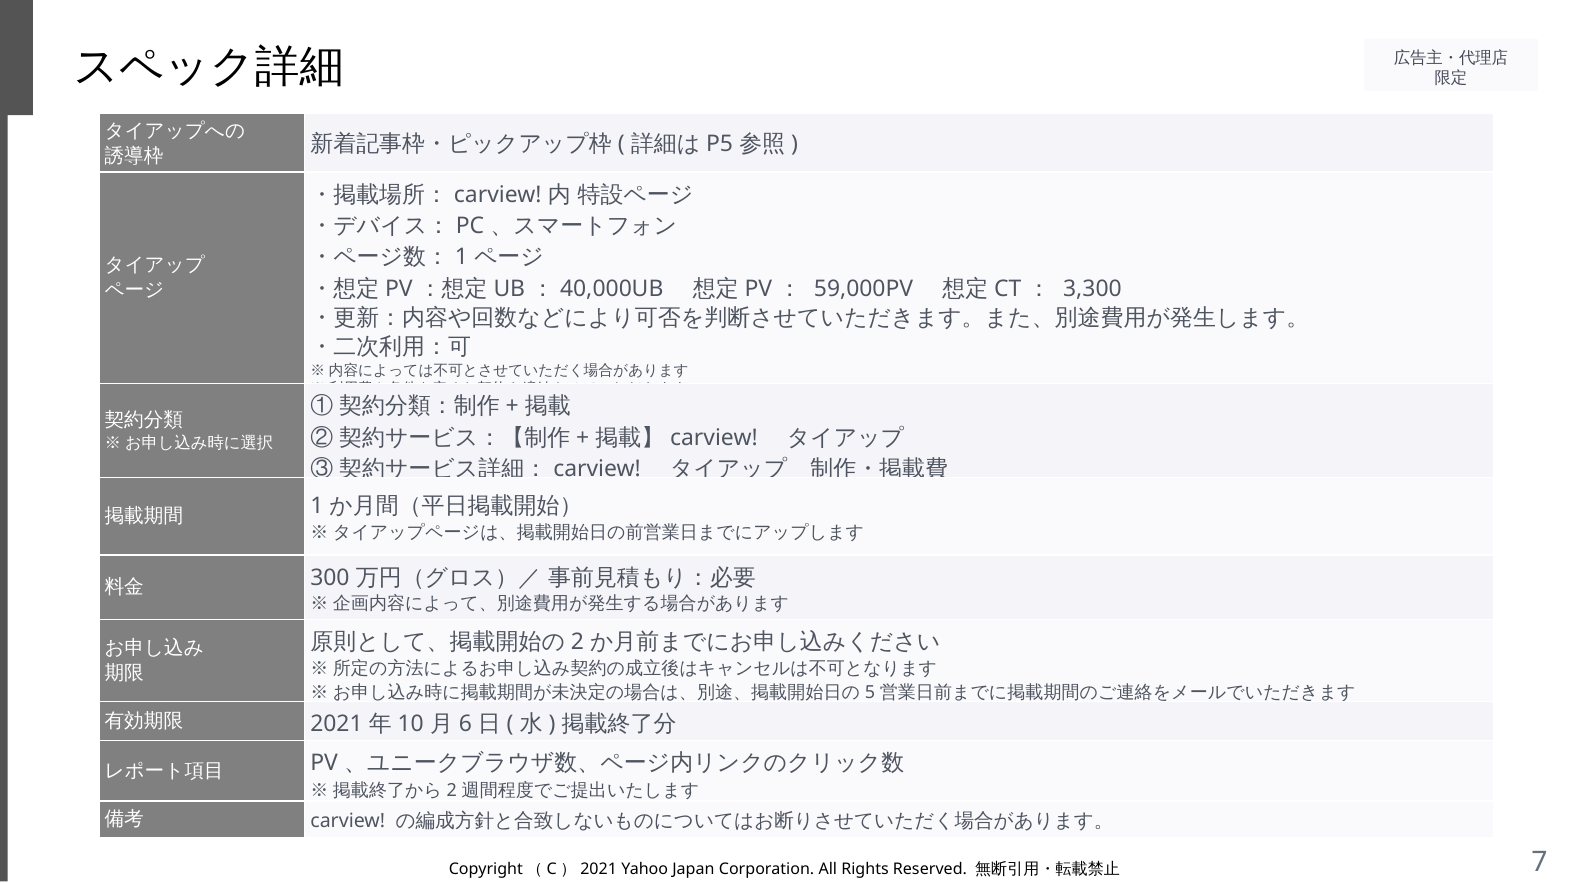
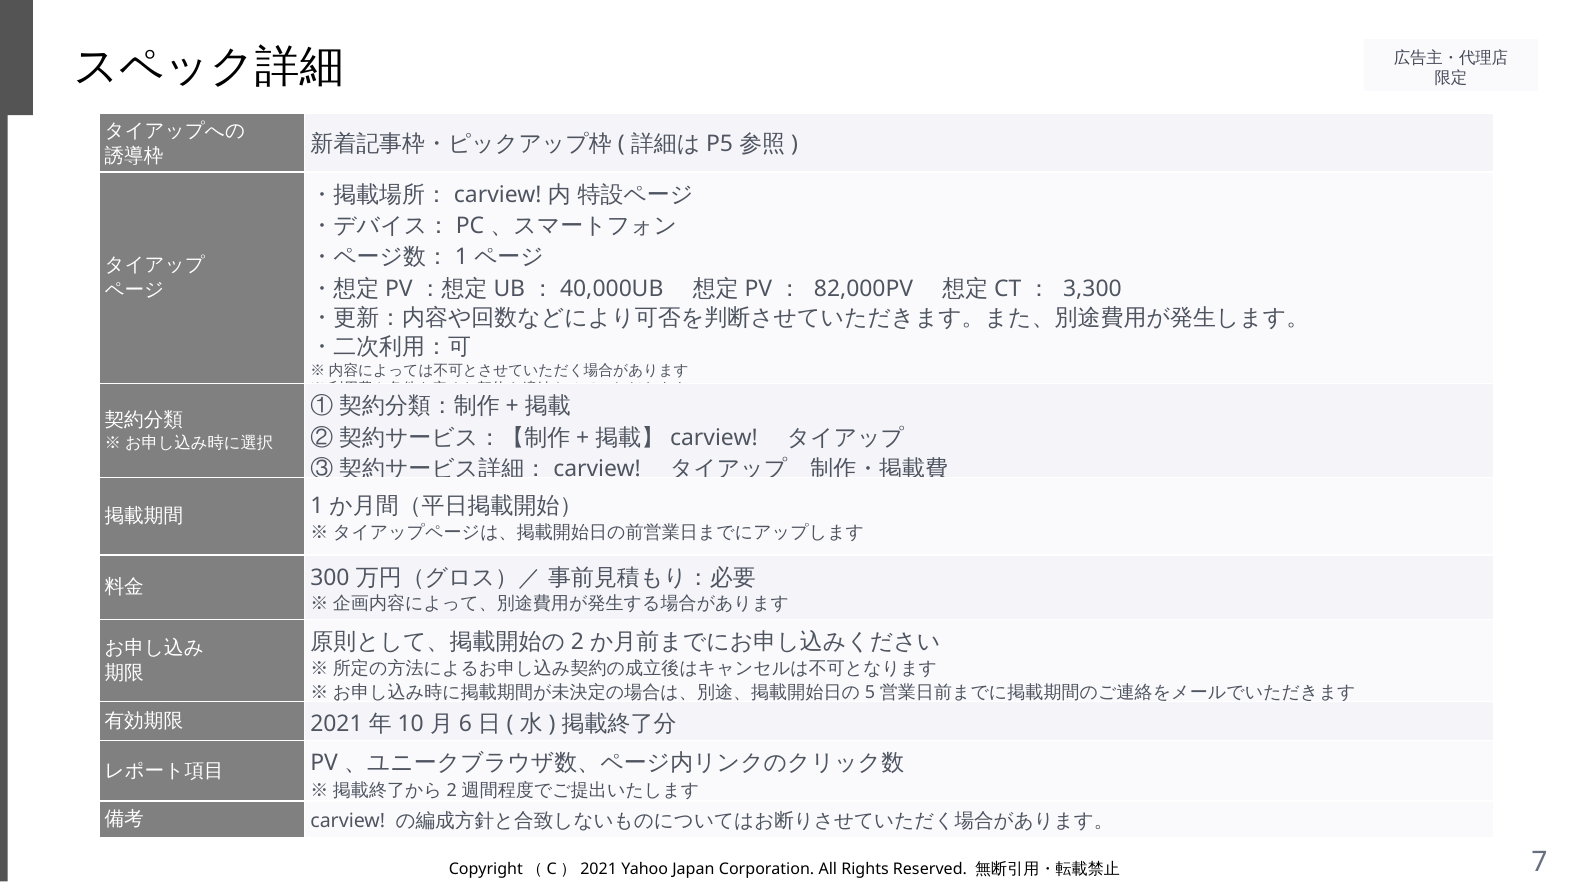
59,000PV: 59,000PV -> 82,000PV (864, 289)
